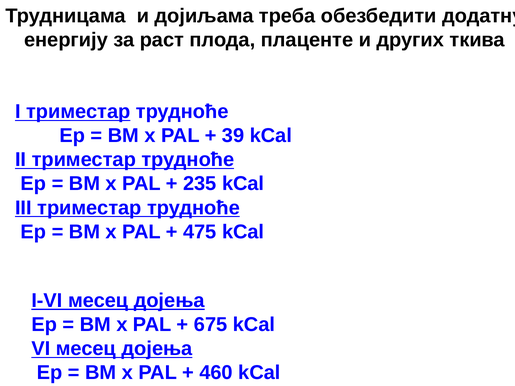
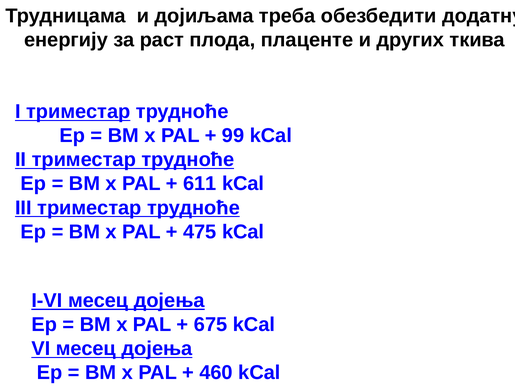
39: 39 -> 99 (233, 136)
235: 235 -> 611 (200, 184)
